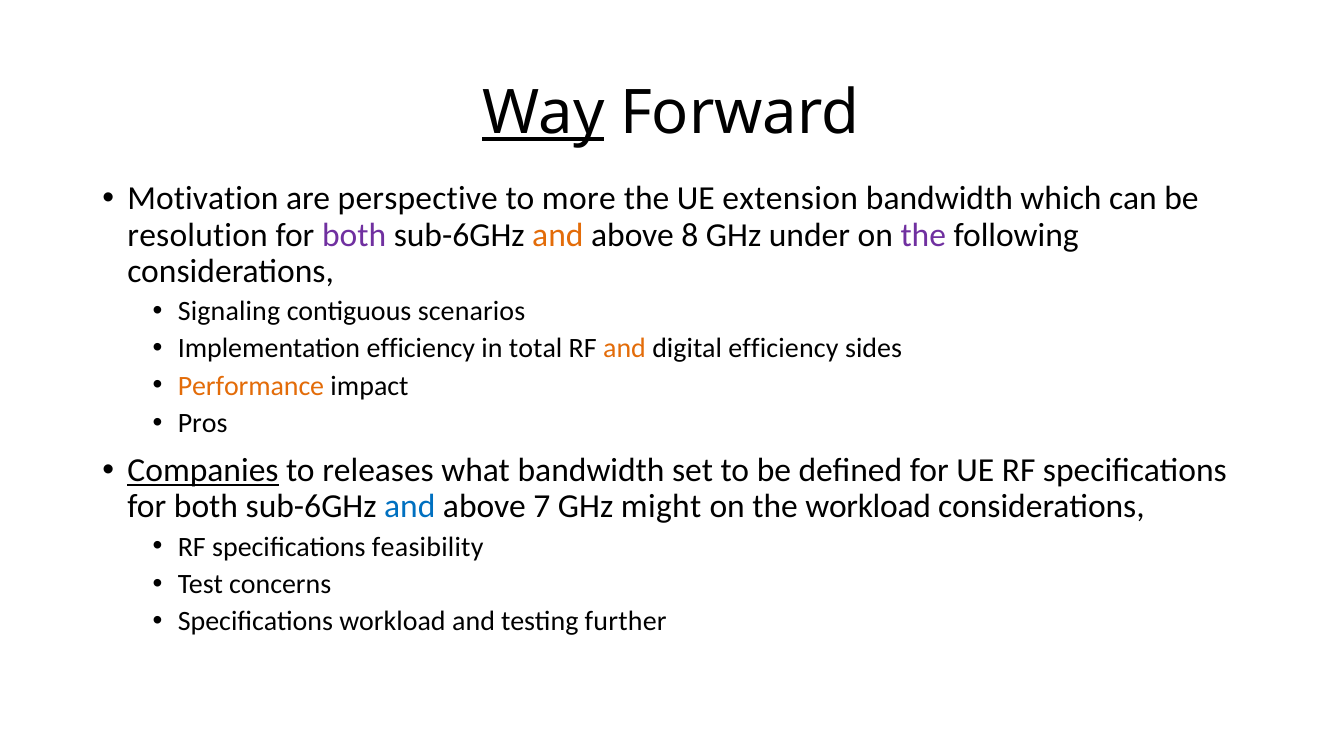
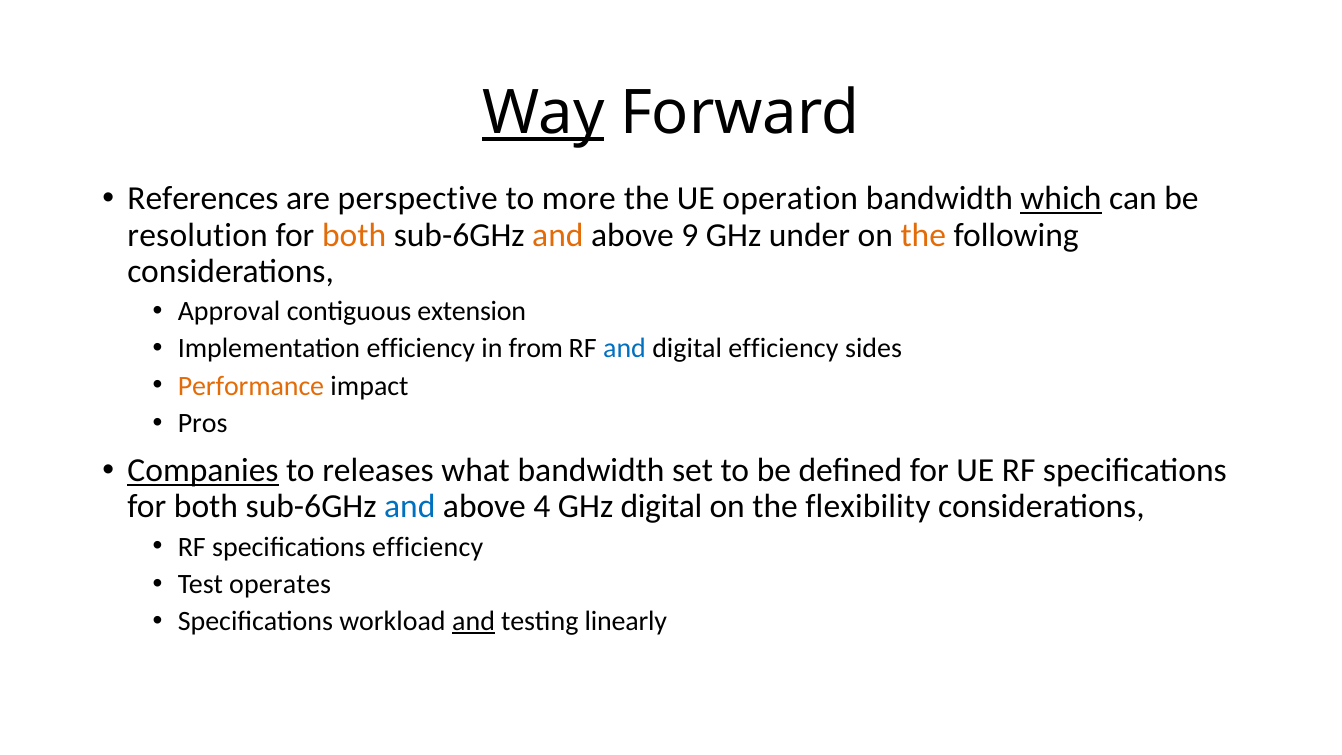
Motivation: Motivation -> References (203, 199)
extension: extension -> operation (790, 199)
which underline: none -> present (1061, 199)
both colour: purple -> orange (354, 235)
8: 8 -> 9 (690, 235)
the colour: purple -> orange (923, 235)
Signaling: Signaling -> Approval (229, 311)
scenarios: scenarios -> extension (472, 311)
total: total -> from (536, 349)
and colour: orange -> blue (625, 349)
7: 7 -> 4 (542, 506)
GHz might: might -> digital (661, 506)
the workload: workload -> flexibility (868, 506)
specifications feasibility: feasibility -> efficiency (428, 547)
concerns: concerns -> operates (280, 584)
and underline: none -> present (474, 621)
further: further -> linearly (626, 621)
